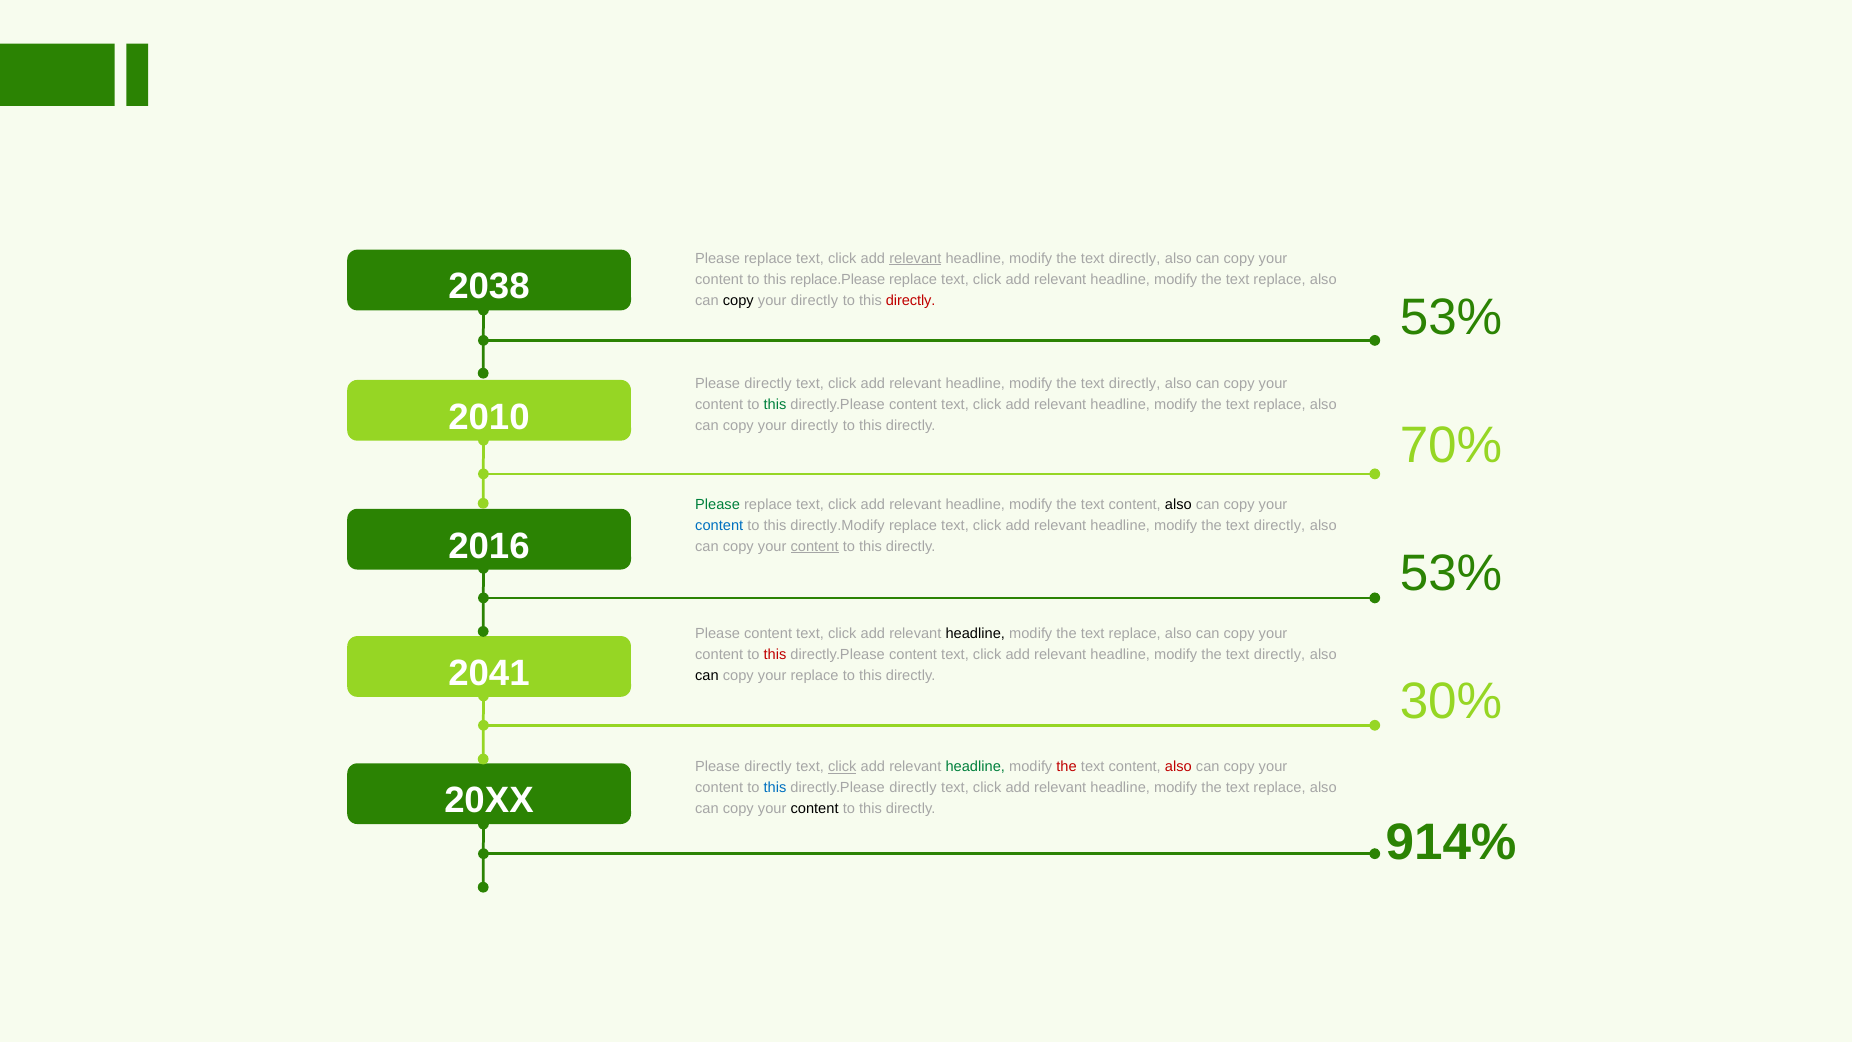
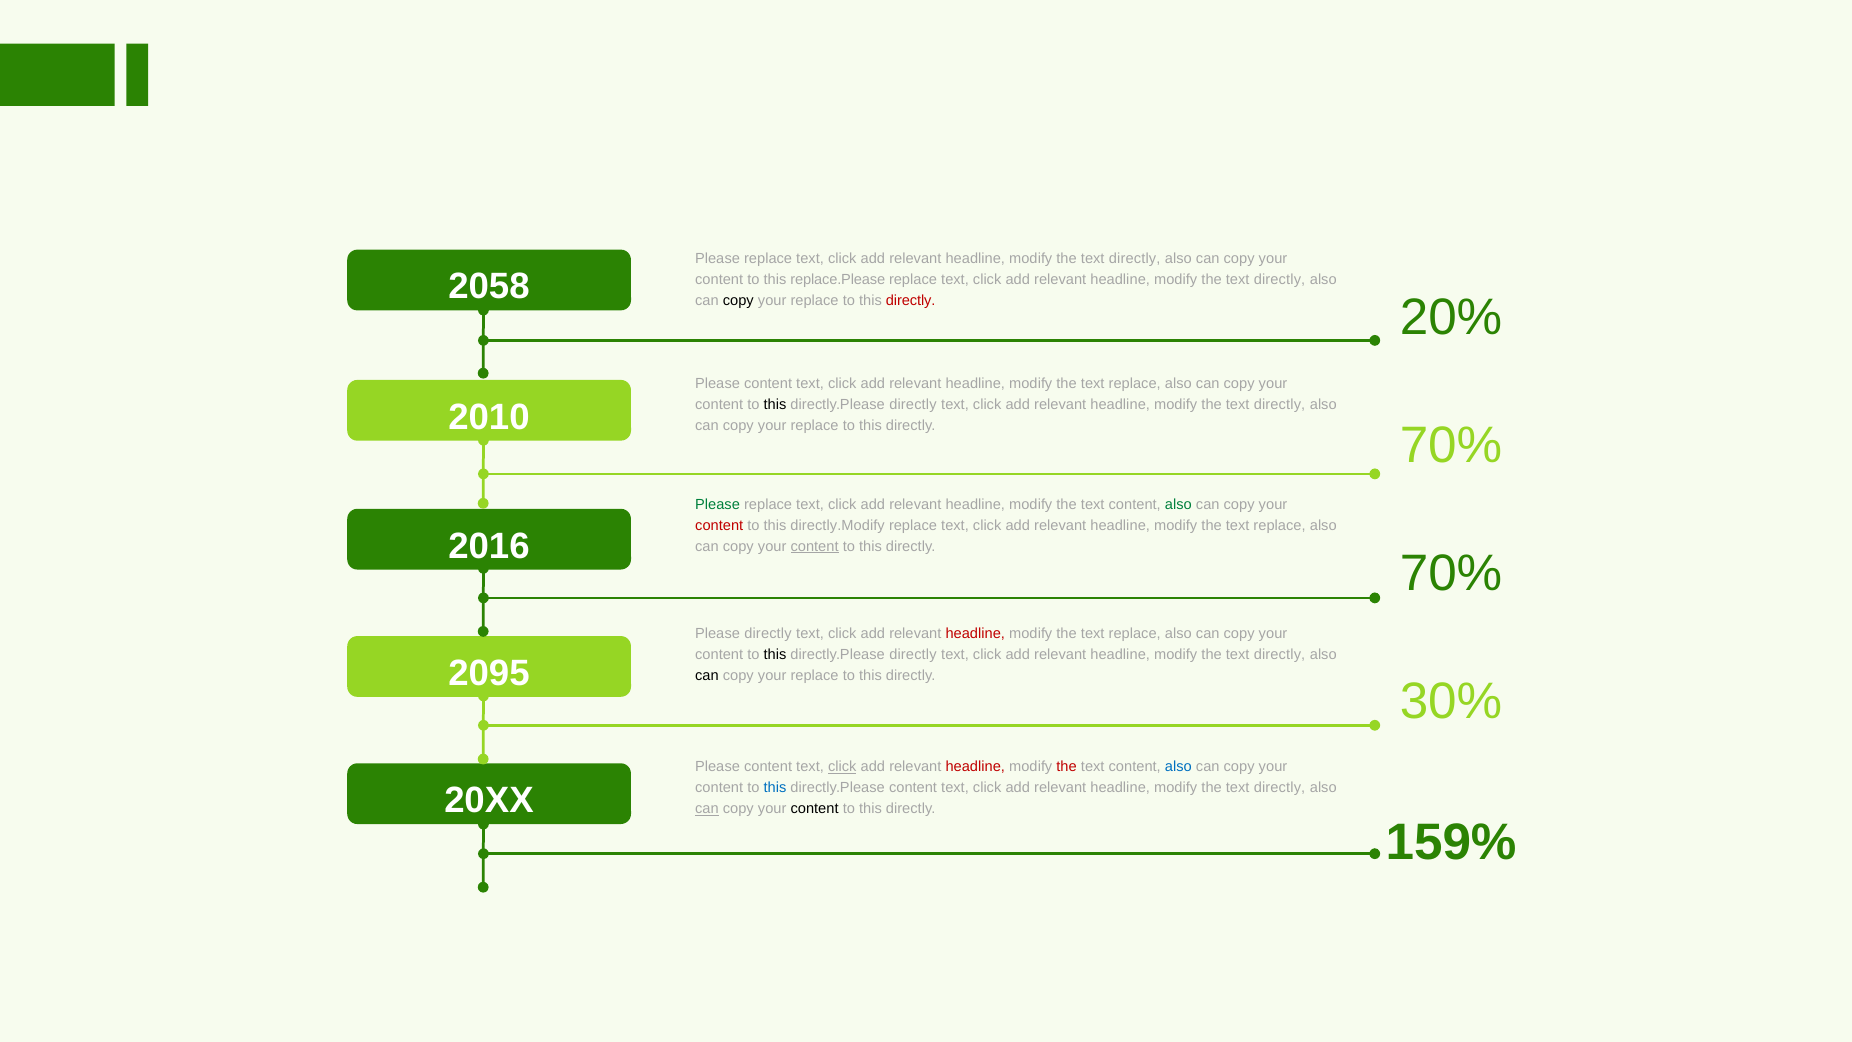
relevant underline: present -> none (915, 259)
2038: 2038 -> 2058 (489, 287)
replace: replace -> directly (1280, 280)
directly: directly -> replace (815, 301)
53%: 53% -> 20% (1451, 317)
directly: directly -> content (768, 384)
directly: directly -> replace (1135, 384)
this colour: green -> black (775, 405)
content: content -> directly (913, 405)
replace: replace -> directly (1280, 405)
directly: directly -> replace (815, 426)
also colour: black -> green (1178, 504)
content colour: blue -> red (719, 525)
directly: directly -> replace (1280, 525)
53%: 53% -> 70% (1451, 574)
Please content: content -> directly (768, 633)
headline colour: black -> red (975, 633)
this colour: red -> black (775, 654)
content: content -> directly (913, 654)
2041: 2041 -> 2095 (489, 673)
directly: directly -> content (768, 767)
headline colour: green -> red (975, 767)
also colour: red -> blue (1178, 767)
directly.Please directly: directly -> content (913, 788)
replace: replace -> directly (1280, 788)
can underline: none -> present (707, 809)
914%: 914% -> 159% (1451, 842)
